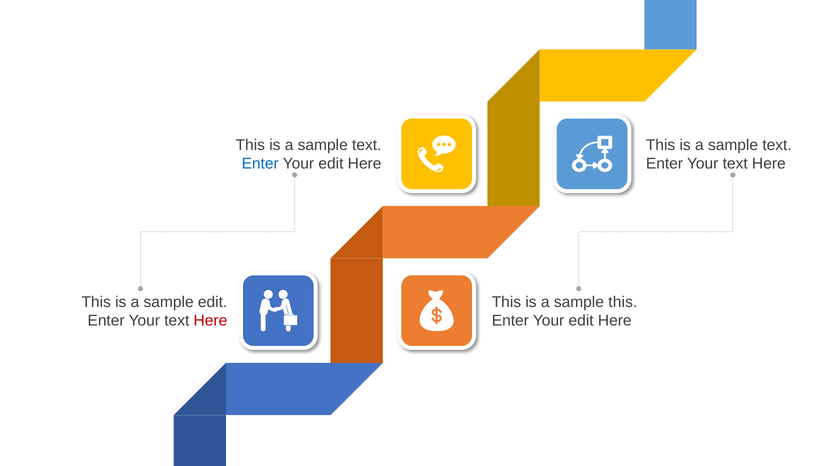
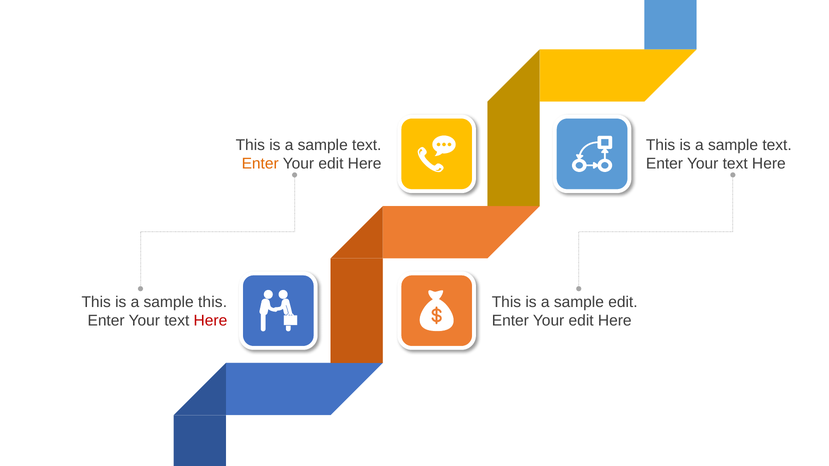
Enter colour: blue -> orange (260, 164)
sample edit: edit -> this (213, 302)
sample this: this -> edit (623, 302)
